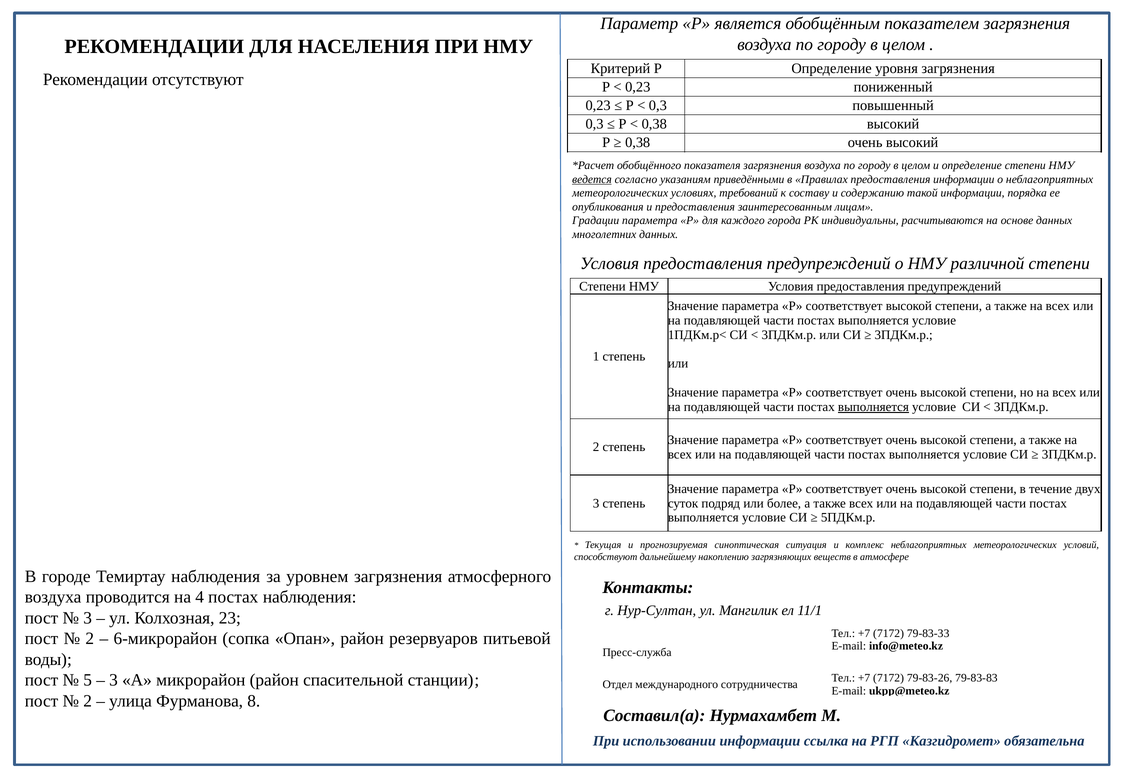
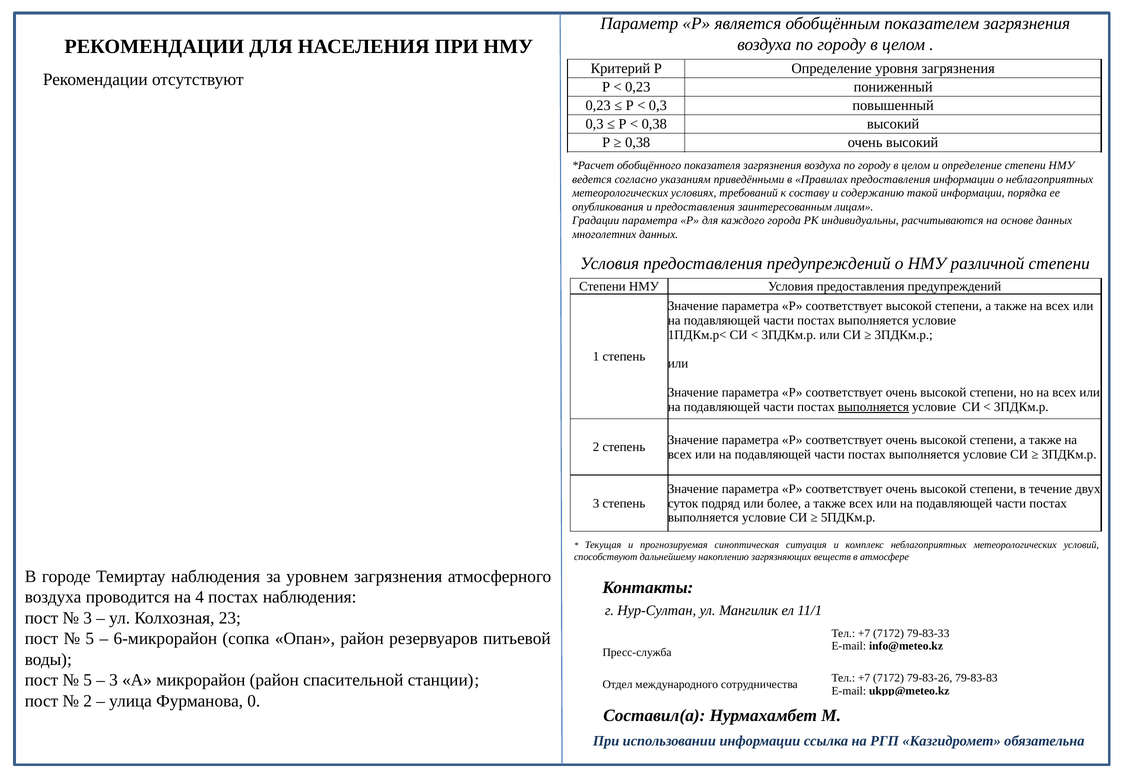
ведется underline: present -> none (592, 179)
2: 2 -> 5 (90, 639)
8: 8 -> 0 (254, 701)
